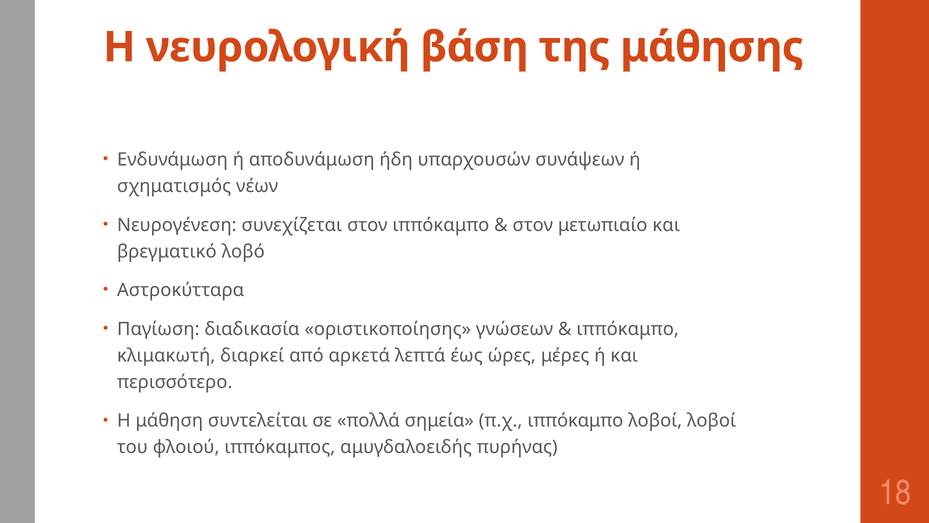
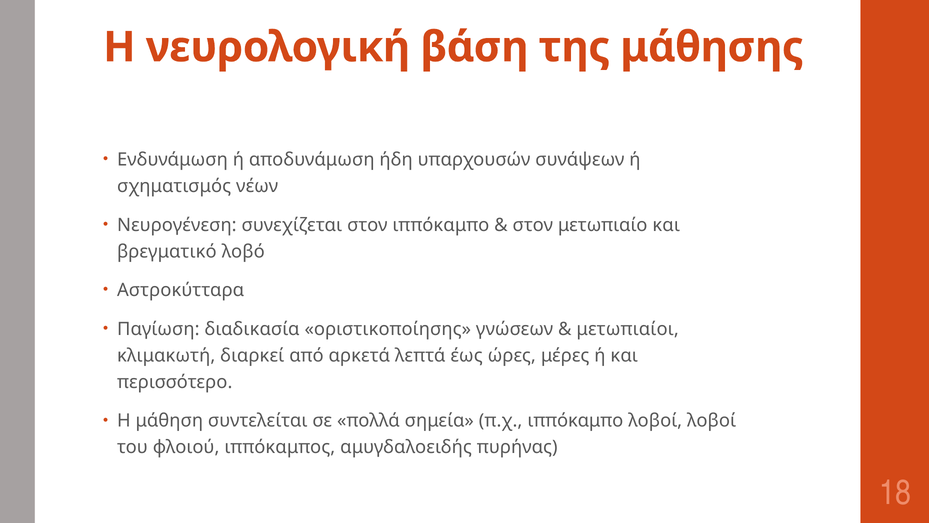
ιππόκαμπο: ιππόκαμπο -> μετωπιαίοι (628, 329)
